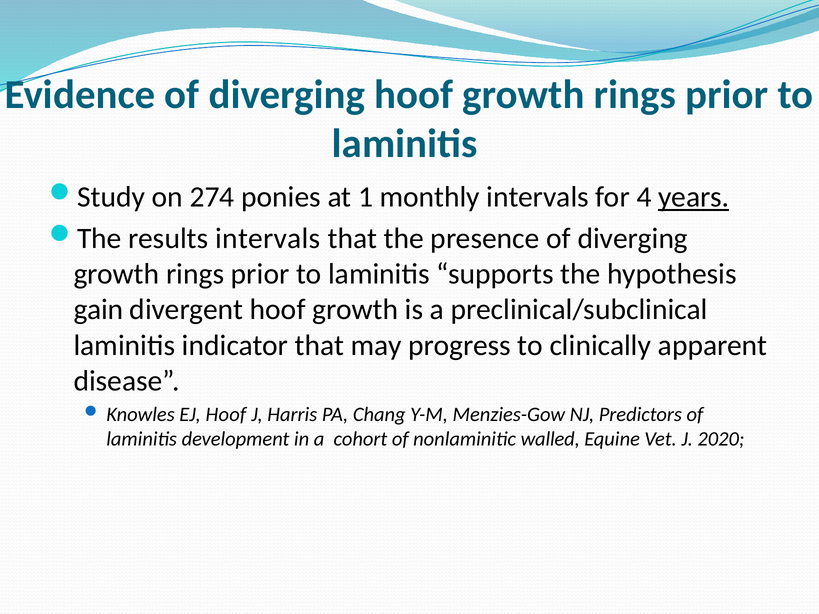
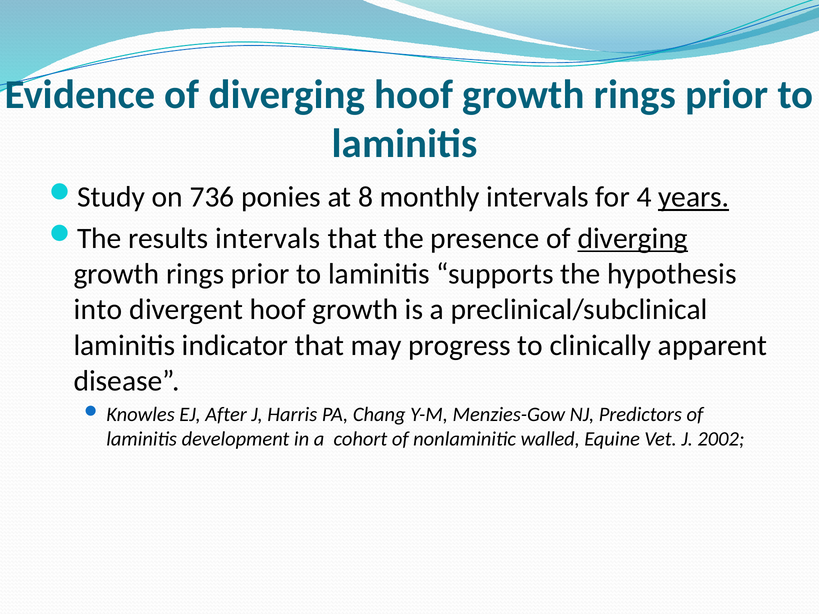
274: 274 -> 736 (212, 197)
1: 1 -> 8 (366, 197)
diverging underline: none -> present (633, 239)
gain: gain -> into (98, 310)
EJ Hoof: Hoof -> After (226, 414)
2020: 2020 -> 2002 (721, 439)
